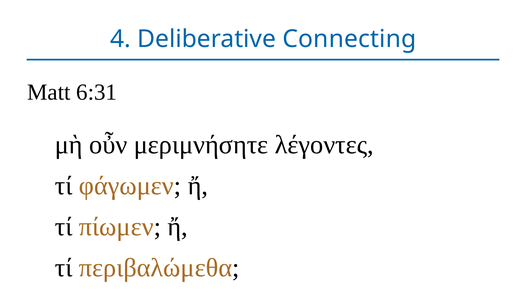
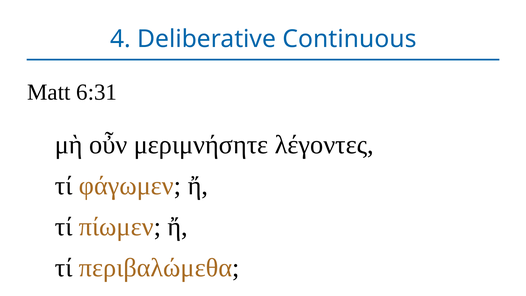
Connecting: Connecting -> Continuous (349, 39)
